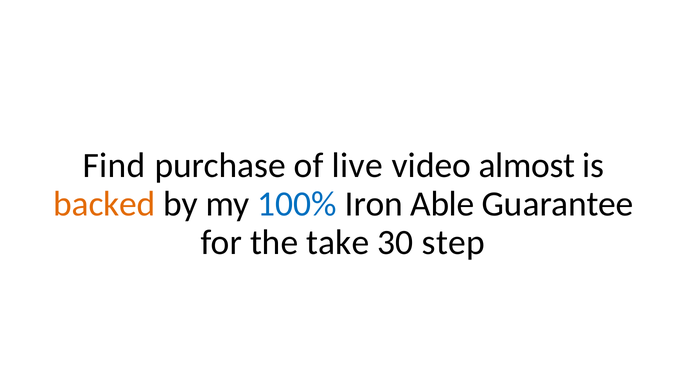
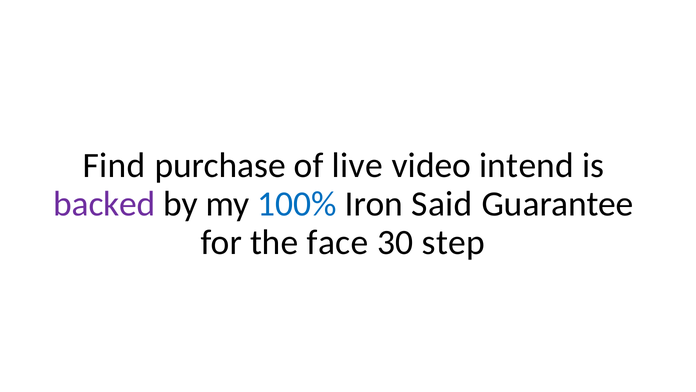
almost: almost -> intend (527, 165)
backed colour: orange -> purple (104, 204)
Able: Able -> Said (442, 204)
take: take -> face (338, 242)
